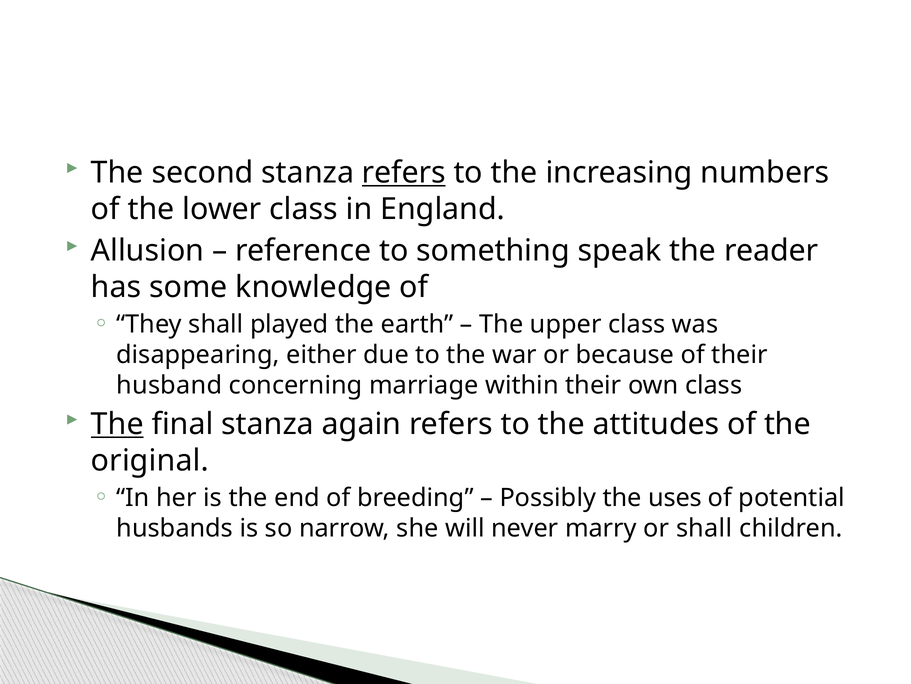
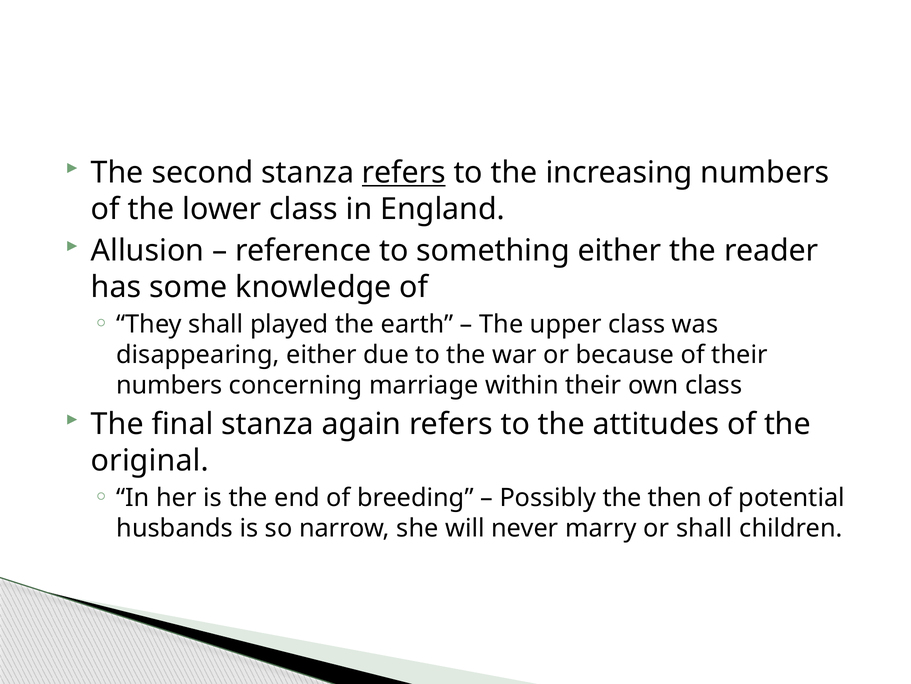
something speak: speak -> either (620, 250)
husband: husband -> numbers (169, 385)
The underline: present -> none (117, 424)
uses: uses -> then (675, 497)
